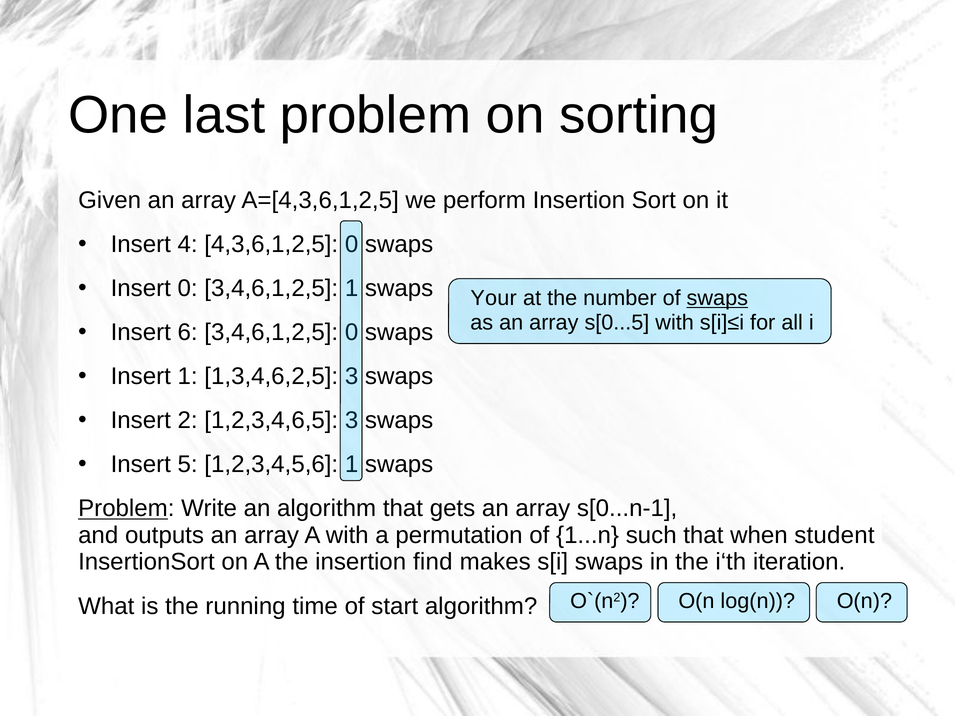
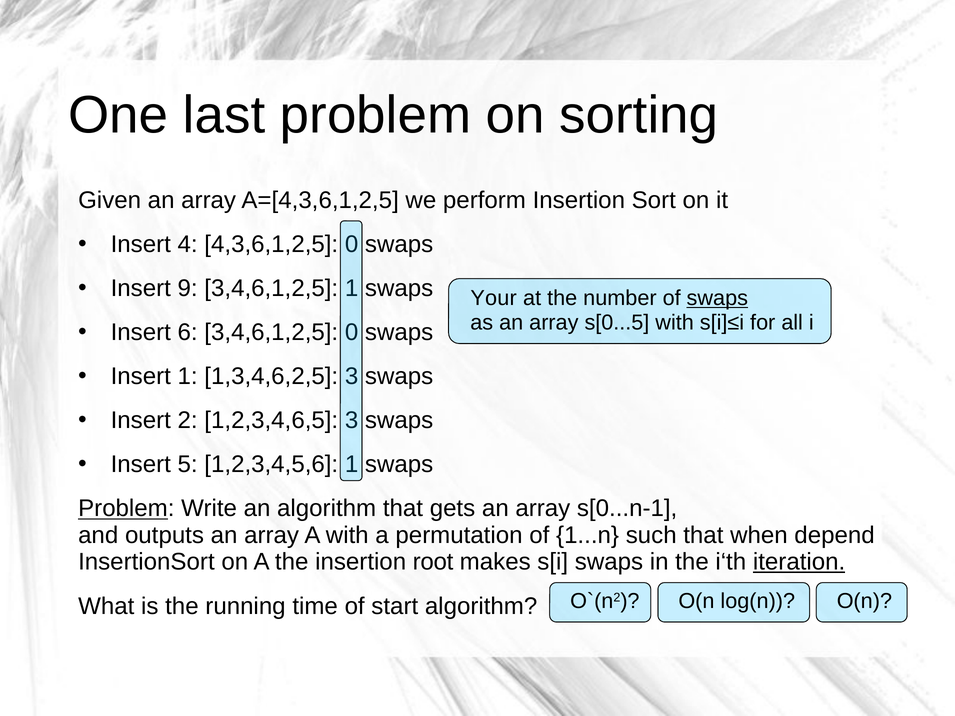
Insert 0: 0 -> 9 (188, 288)
student: student -> depend (835, 535)
find: find -> root (433, 562)
iteration underline: none -> present (799, 562)
